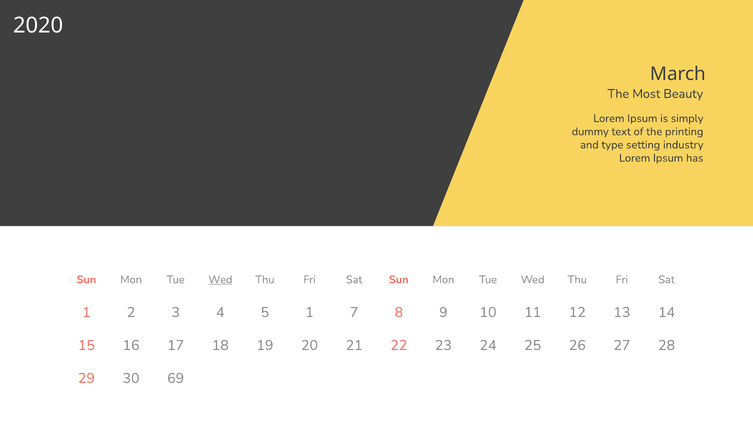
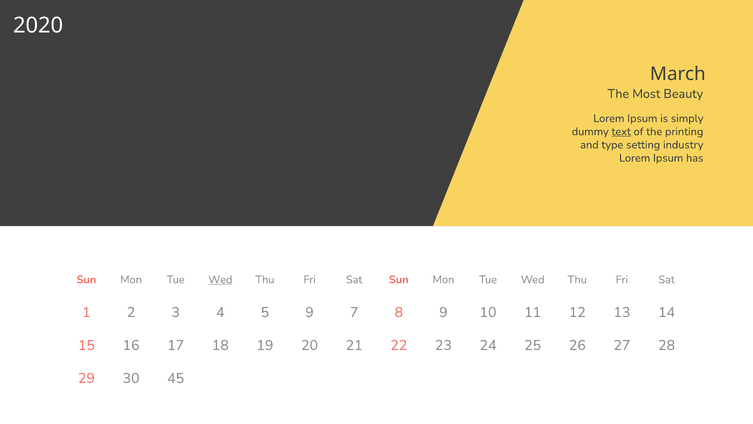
text underline: none -> present (621, 131)
5 1: 1 -> 9 (310, 312)
69: 69 -> 45 (176, 378)
